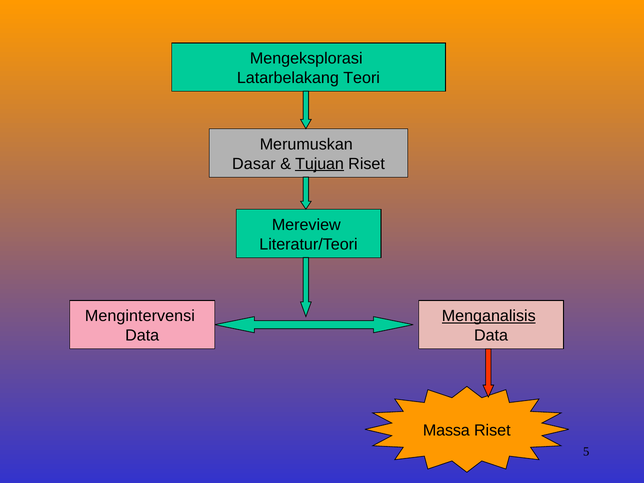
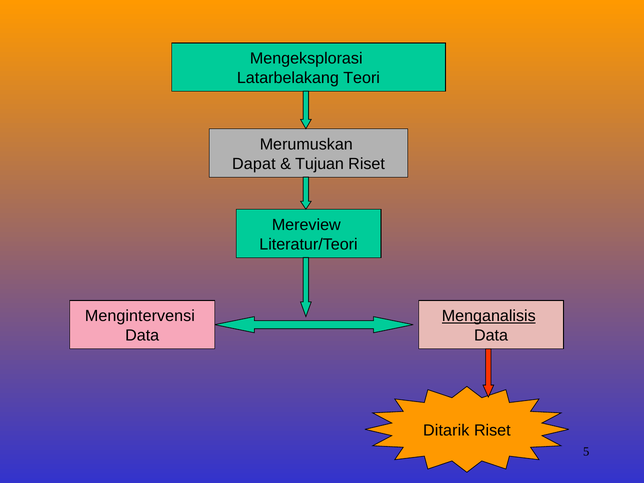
Dasar: Dasar -> Dapat (254, 164)
Tujuan underline: present -> none (320, 164)
Massa: Massa -> Ditarik (446, 430)
